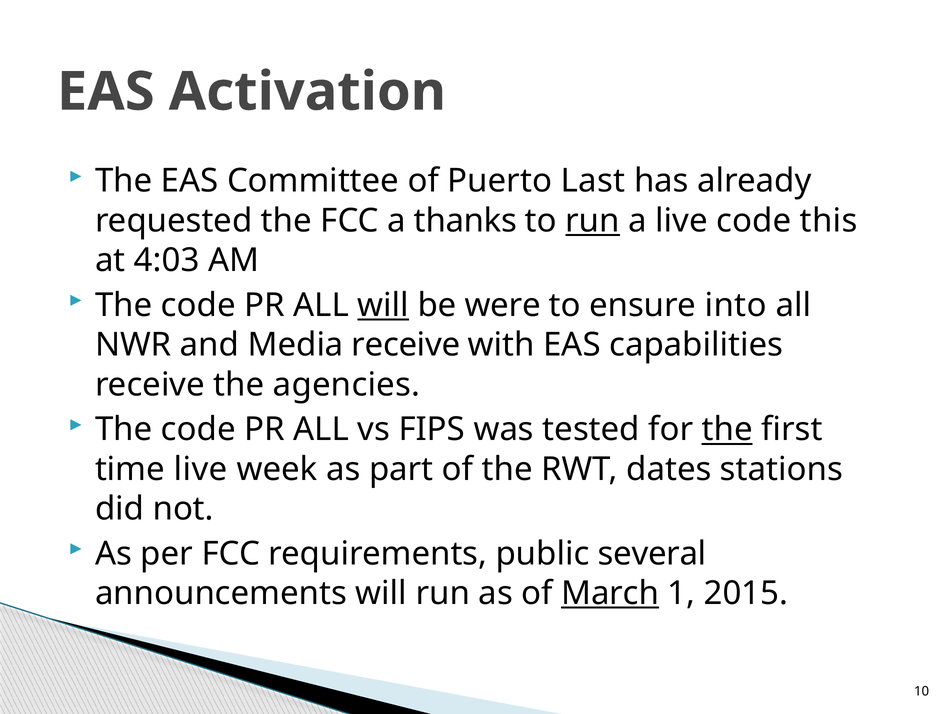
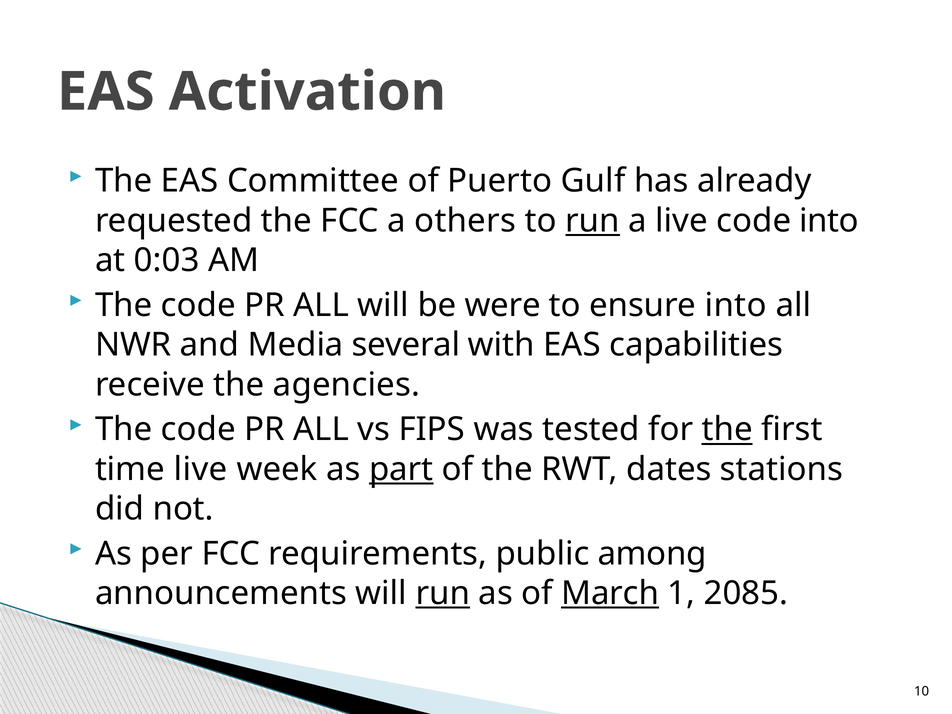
Last: Last -> Gulf (593, 181)
thanks: thanks -> others (465, 221)
code this: this -> into (829, 221)
4:03: 4:03 -> 0:03 (167, 260)
will underline: present -> none (383, 305)
Media receive: receive -> several (406, 345)
part underline: none -> present (401, 469)
several: several -> among (652, 554)
run underline: none -> present (443, 593)
2015: 2015 -> 2085 (746, 593)
